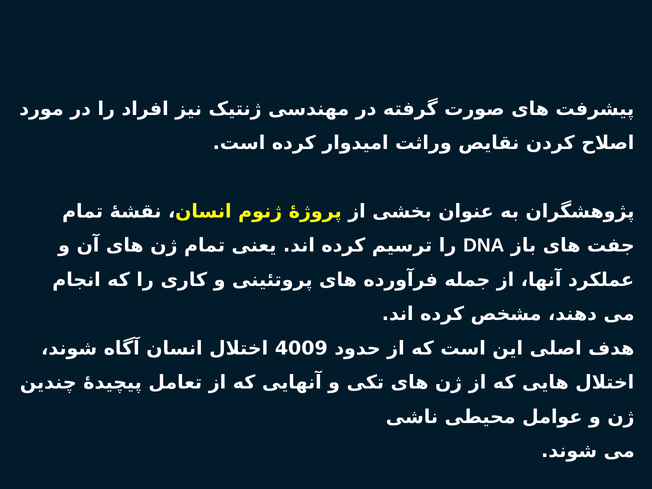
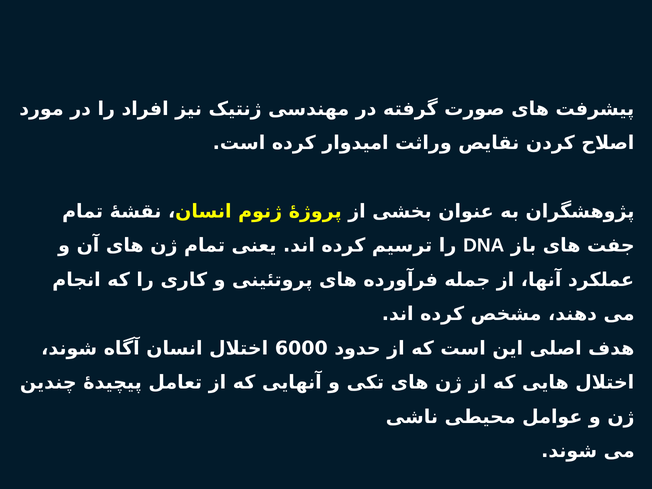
4009: 4009 -> 6000 (301, 348)
